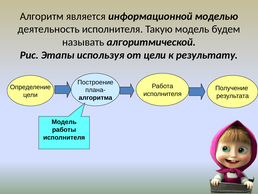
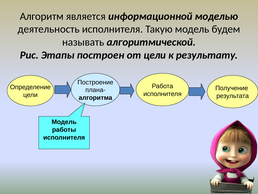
используя: используя -> построен (101, 55)
